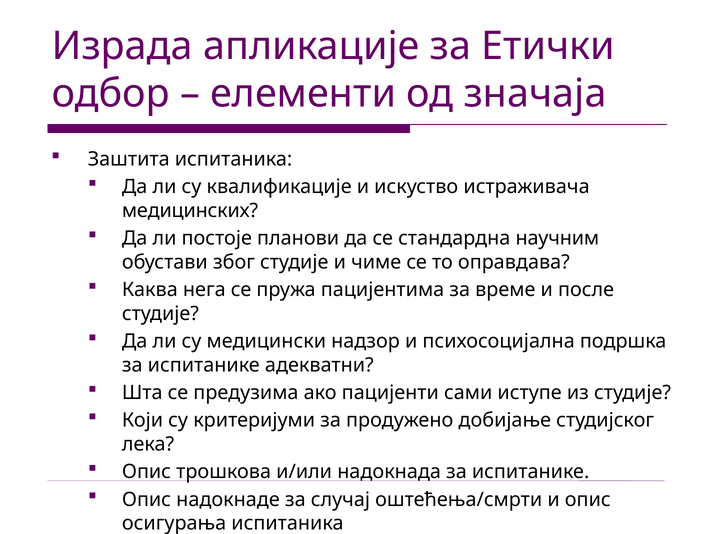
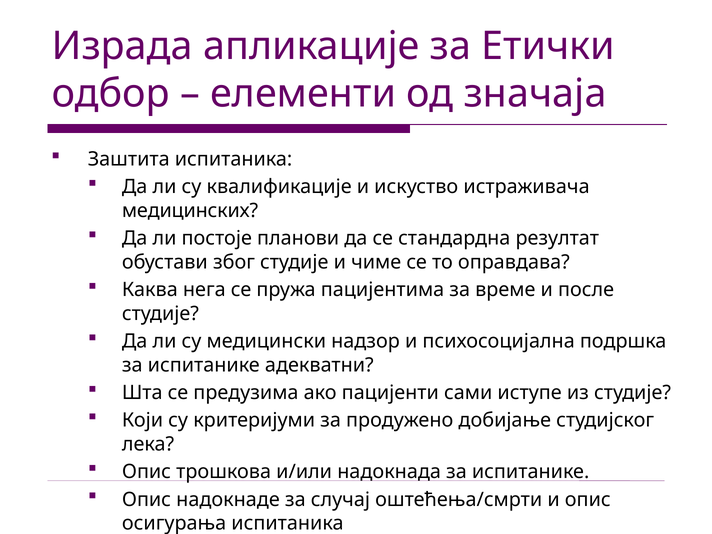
научним: научним -> резултат (557, 238)
